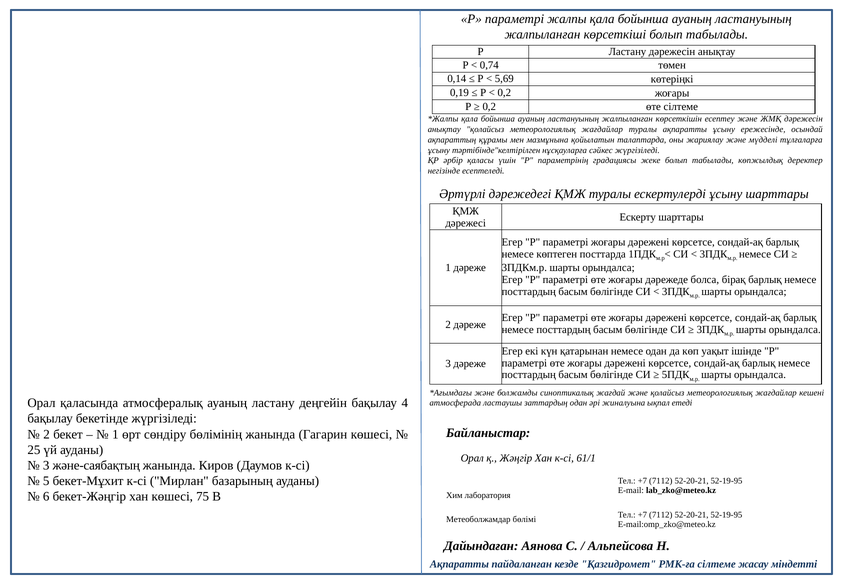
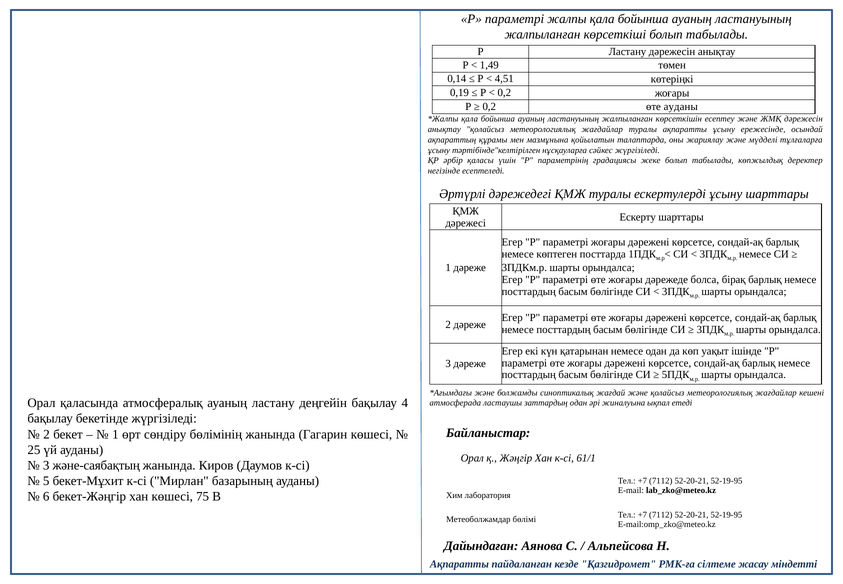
0,74: 0,74 -> 1,49 (489, 65)
5,69: 5,69 -> 4,51 (504, 79)
өте сілтеме: сілтеме -> ауданы (681, 107)
